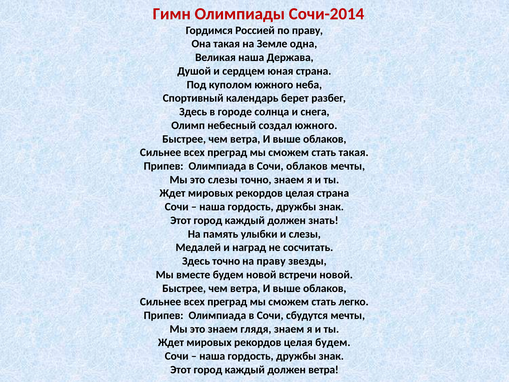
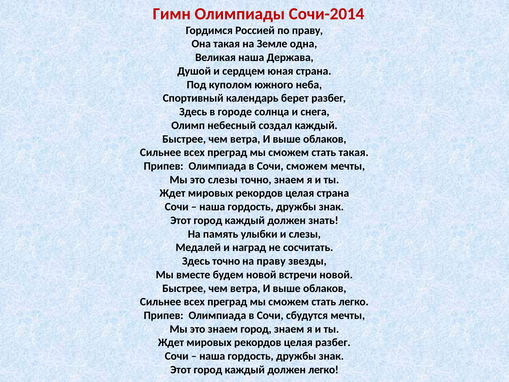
создал южного: южного -> каждый (316, 125)
Сочи облаков: облаков -> сможем (307, 166)
знаем глядя: глядя -> город (256, 329)
целая будем: будем -> разбег (333, 342)
должен ветра: ветра -> легко (323, 369)
